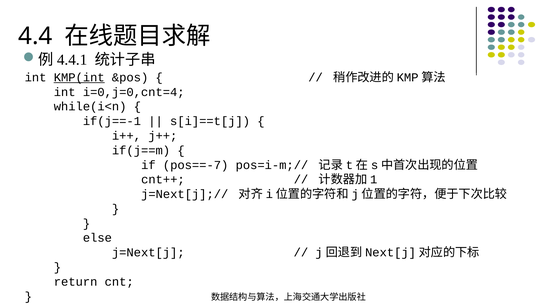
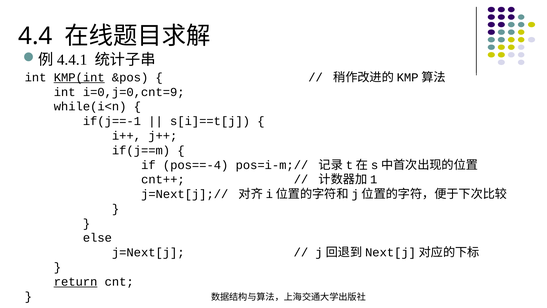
i=0,j=0,cnt=4: i=0,j=0,cnt=4 -> i=0,j=0,cnt=9 (134, 92)
pos==-7: pos==-7 -> pos==-4 (196, 165)
return underline: none -> present (76, 281)
